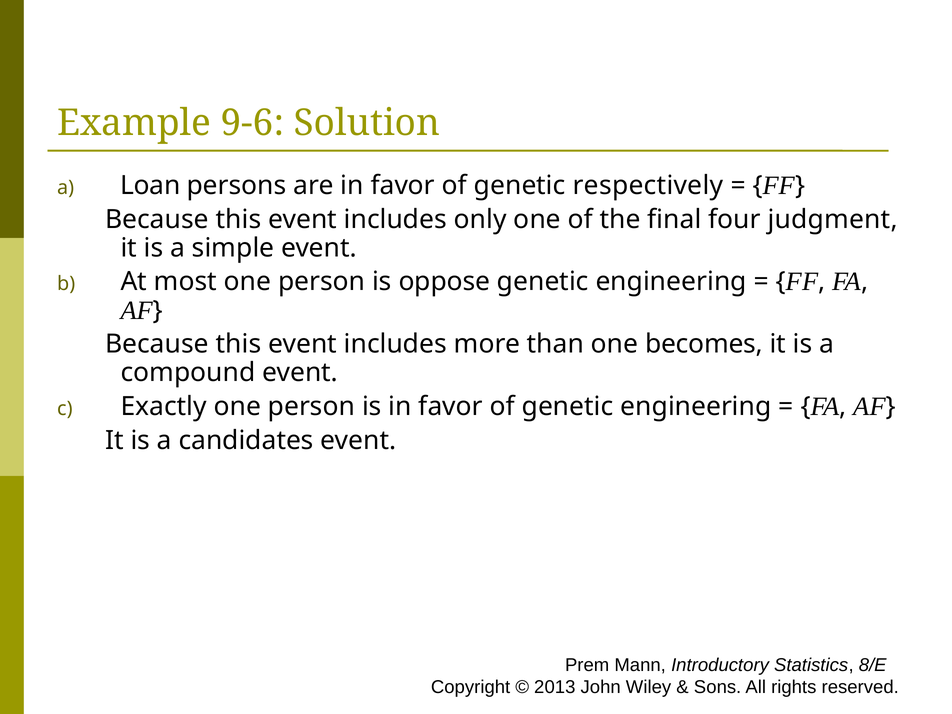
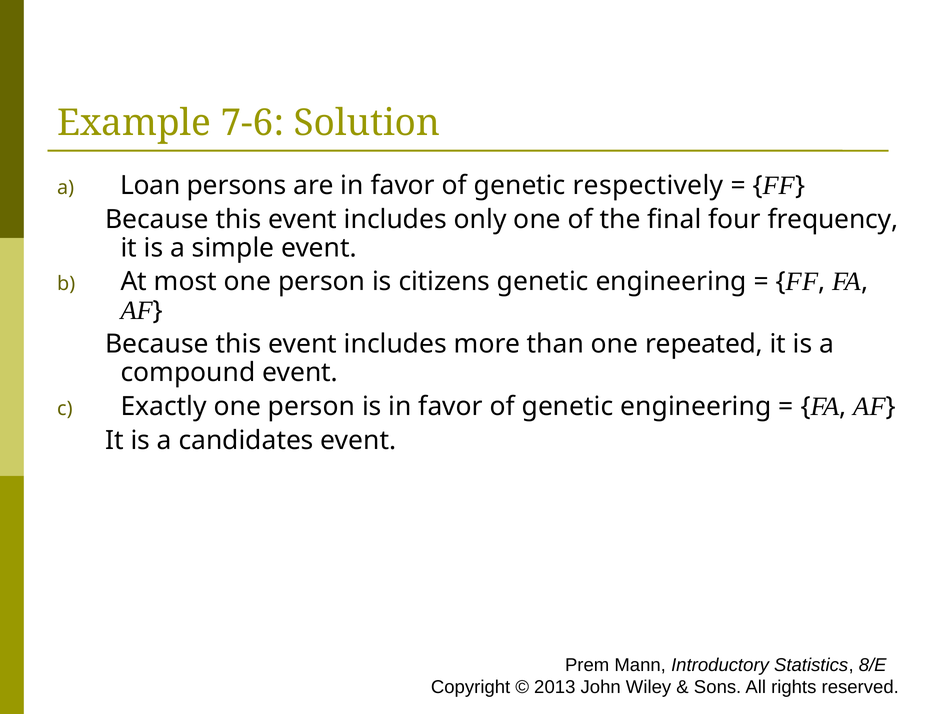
9-6: 9-6 -> 7-6 (252, 123)
judgment: judgment -> frequency (833, 219)
oppose: oppose -> citizens (444, 282)
becomes: becomes -> repeated (704, 344)
